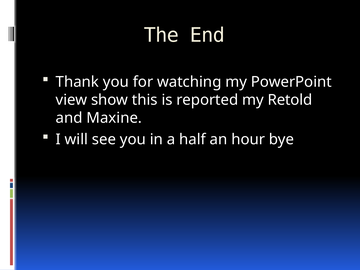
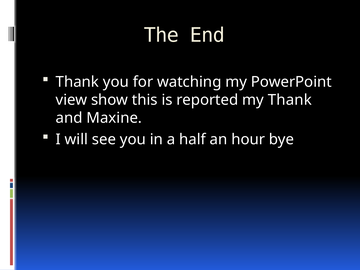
my Retold: Retold -> Thank (290, 100)
